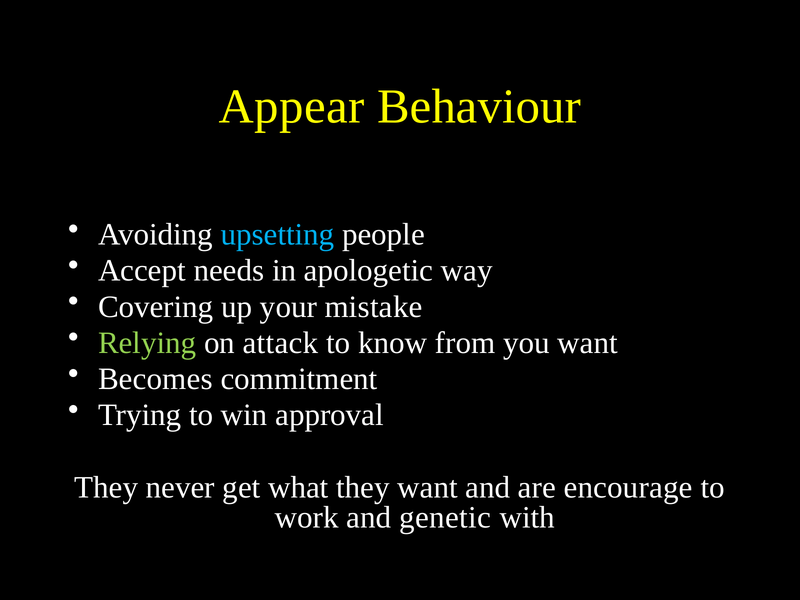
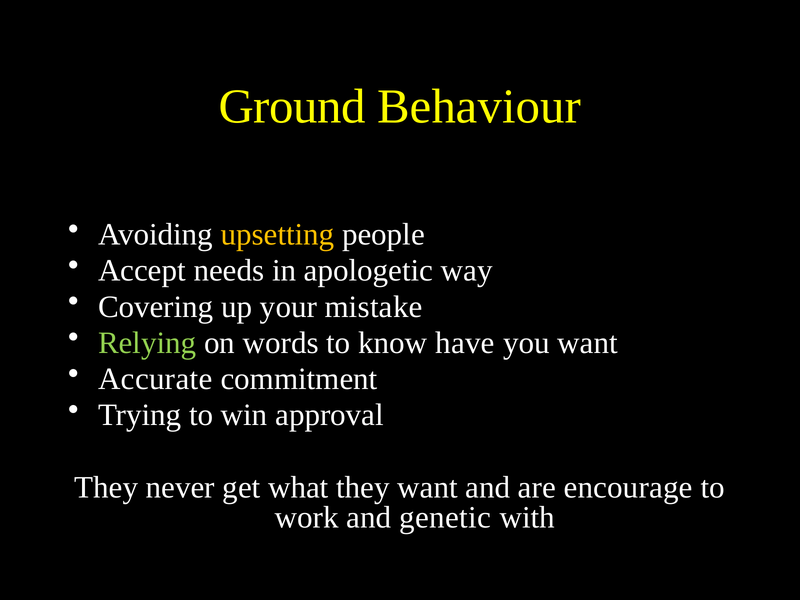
Appear: Appear -> Ground (292, 107)
upsetting colour: light blue -> yellow (278, 235)
attack: attack -> words (281, 343)
from: from -> have (465, 343)
Becomes: Becomes -> Accurate (155, 379)
